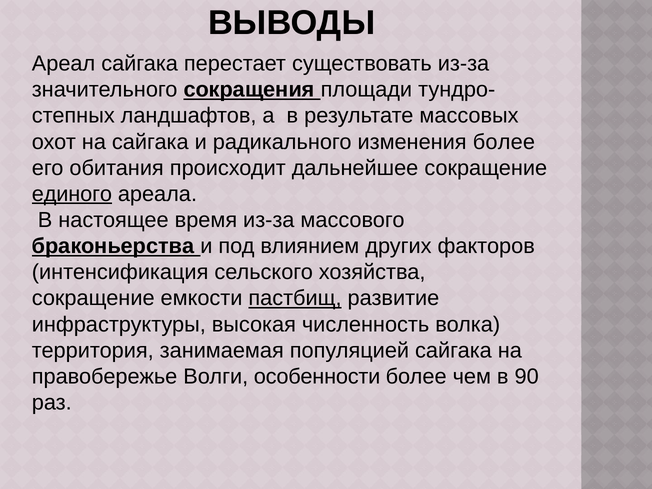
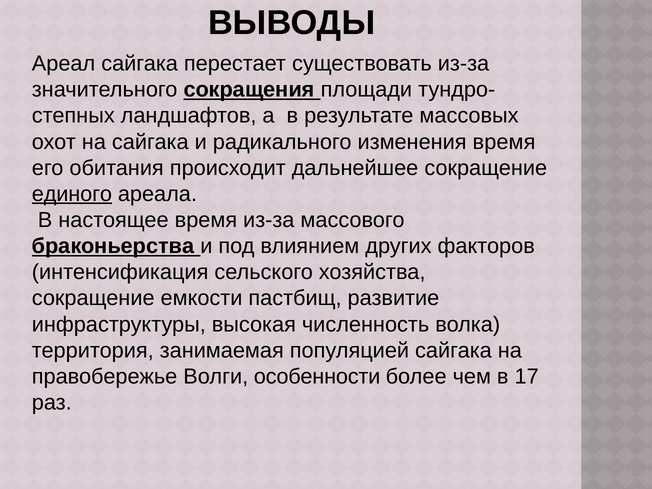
изменения более: более -> время (504, 142)
пастбищ underline: present -> none (295, 298)
90: 90 -> 17 (527, 377)
